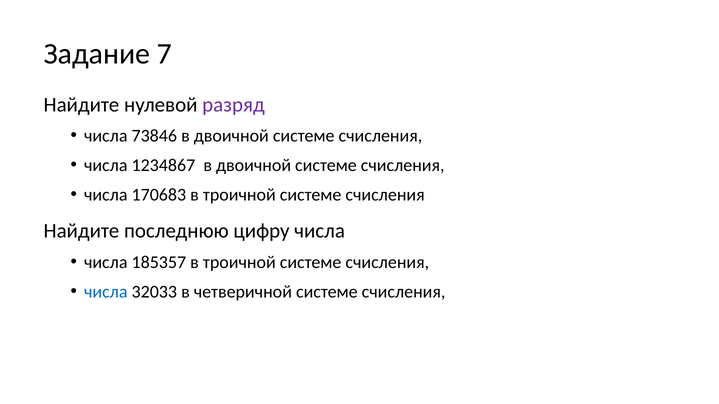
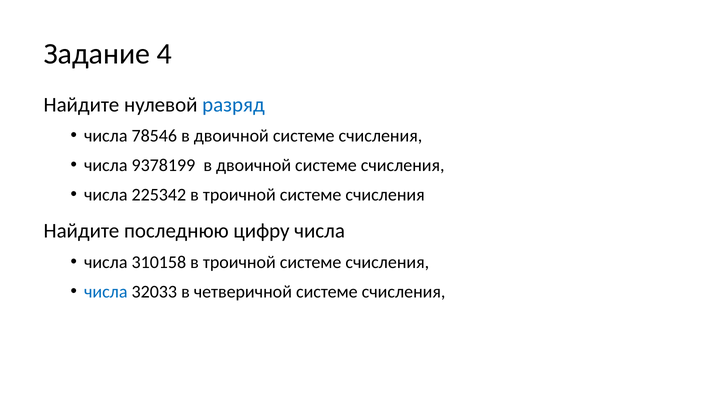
7: 7 -> 4 (164, 54)
разряд colour: purple -> blue (233, 105)
73846: 73846 -> 78546 (154, 136)
1234867: 1234867 -> 9378199 (163, 166)
170683: 170683 -> 225342 (159, 195)
185357: 185357 -> 310158 (159, 262)
